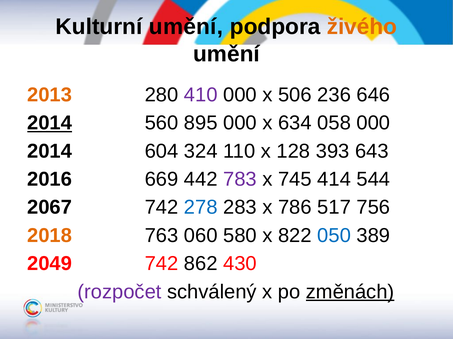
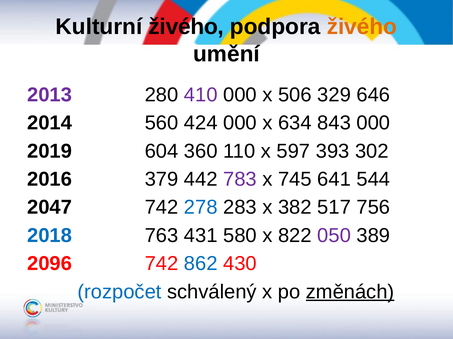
Kulturní umění: umění -> živého (186, 27)
2013 colour: orange -> purple (50, 95)
236: 236 -> 329 (334, 95)
2014 underline: present -> none (50, 123)
895: 895 -> 424 (201, 123)
058: 058 -> 843 (334, 123)
2014: 2014 -> 2019 (50, 151)
324: 324 -> 360 (201, 151)
128: 128 -> 597 (293, 151)
643: 643 -> 302 (372, 151)
669: 669 -> 379 (162, 180)
414: 414 -> 641 (334, 180)
2067: 2067 -> 2047 (50, 208)
786: 786 -> 382 (295, 208)
2018 colour: orange -> blue (50, 236)
060: 060 -> 431 (201, 236)
050 colour: blue -> purple (334, 236)
2049: 2049 -> 2096 (50, 264)
862 colour: black -> blue (201, 264)
rozpočet colour: purple -> blue (119, 292)
